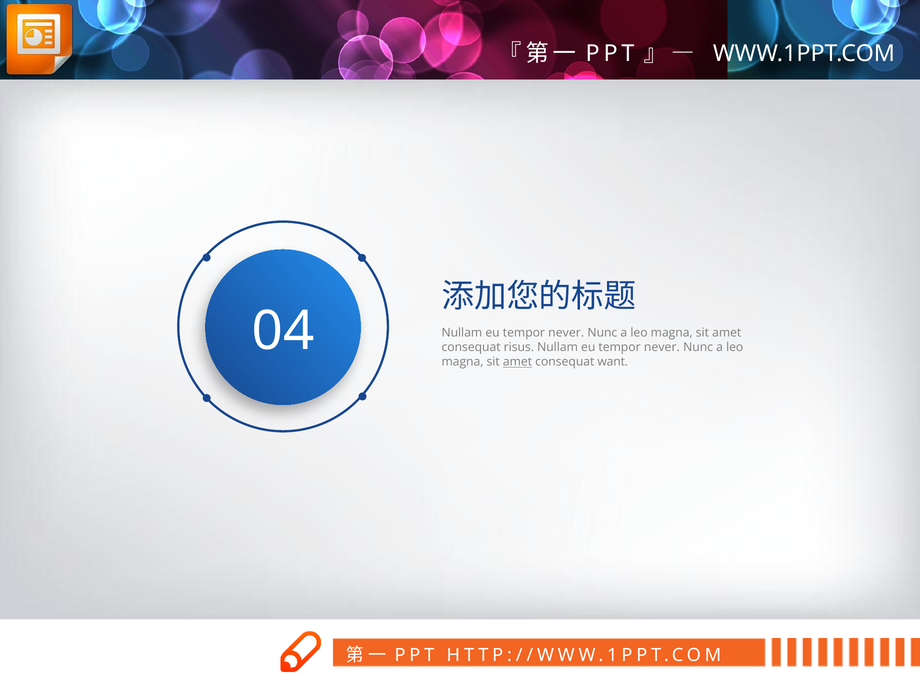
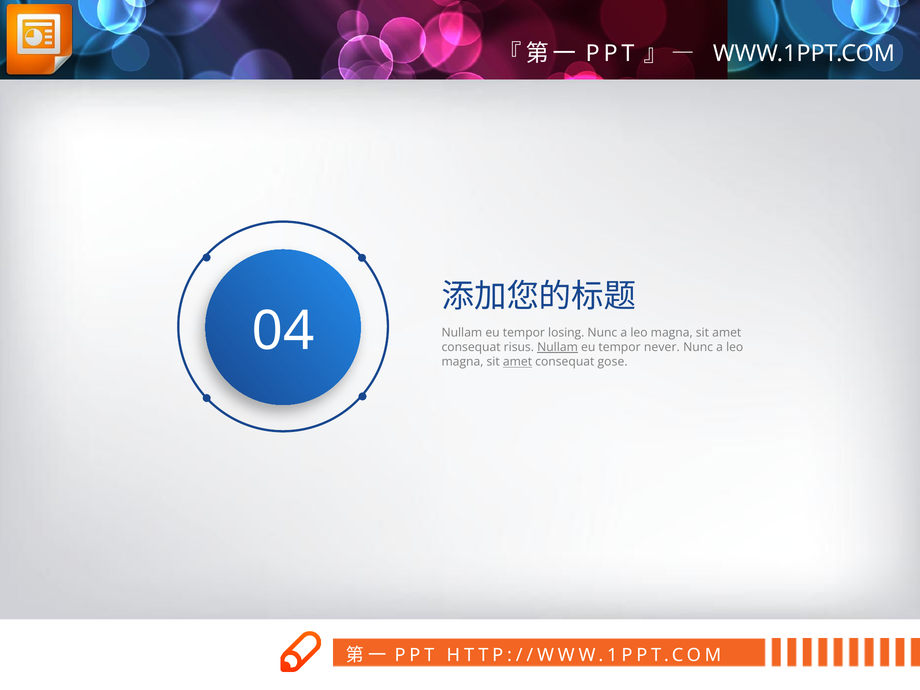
never: never -> losing (566, 333)
Nullam underline: none -> present (558, 347)
want: want -> gose (613, 362)
